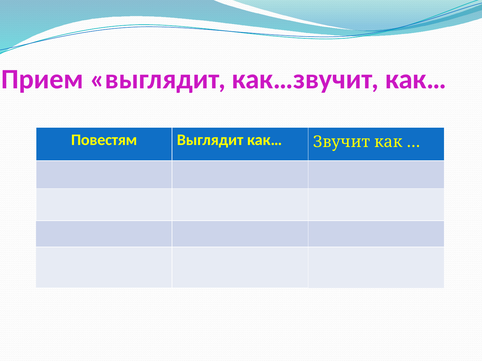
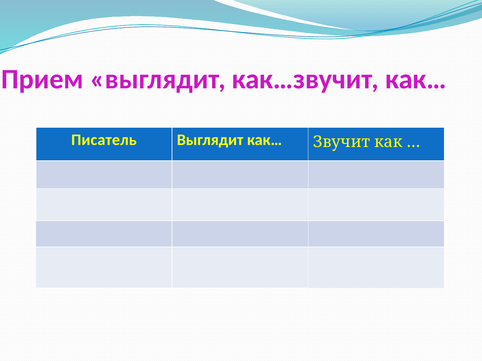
Повестям: Повестям -> Писатель (104, 140)
